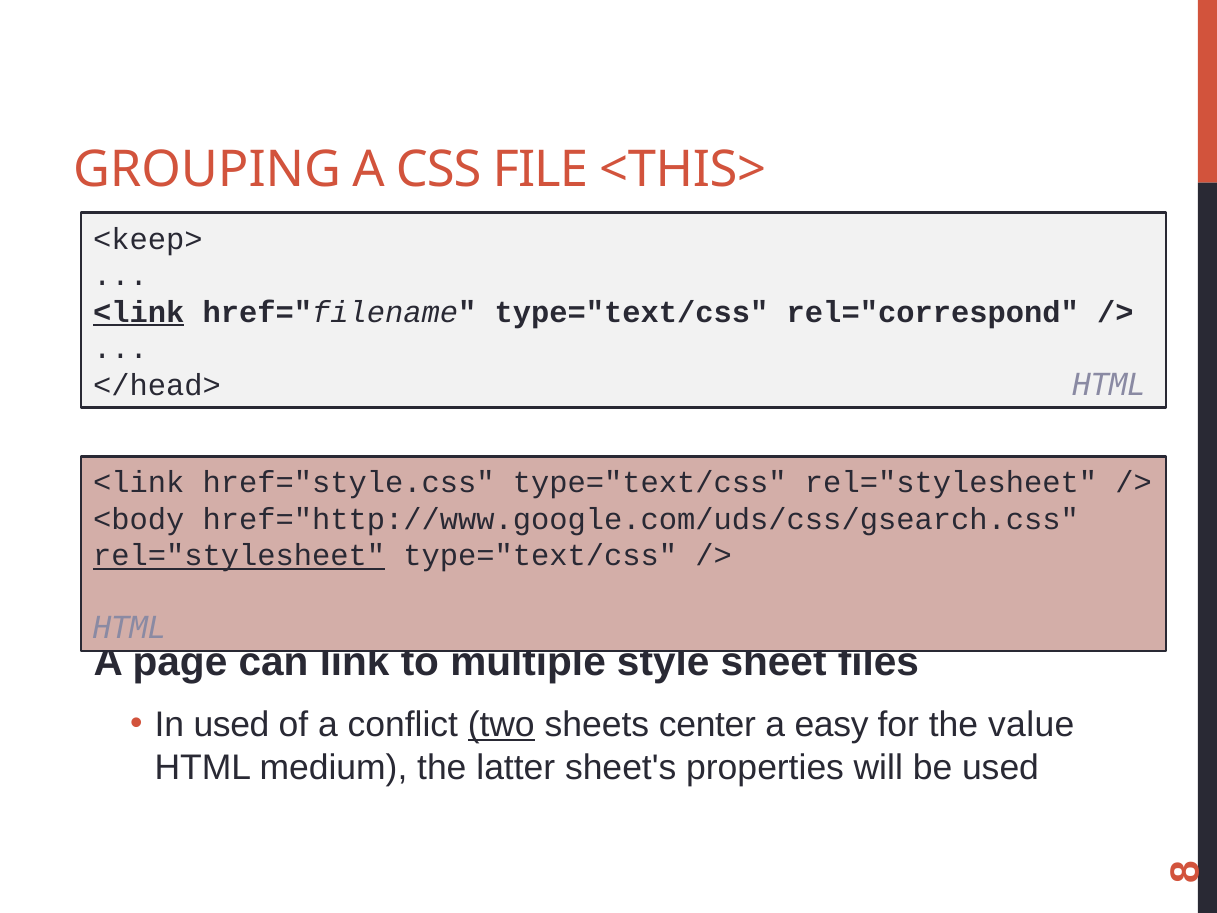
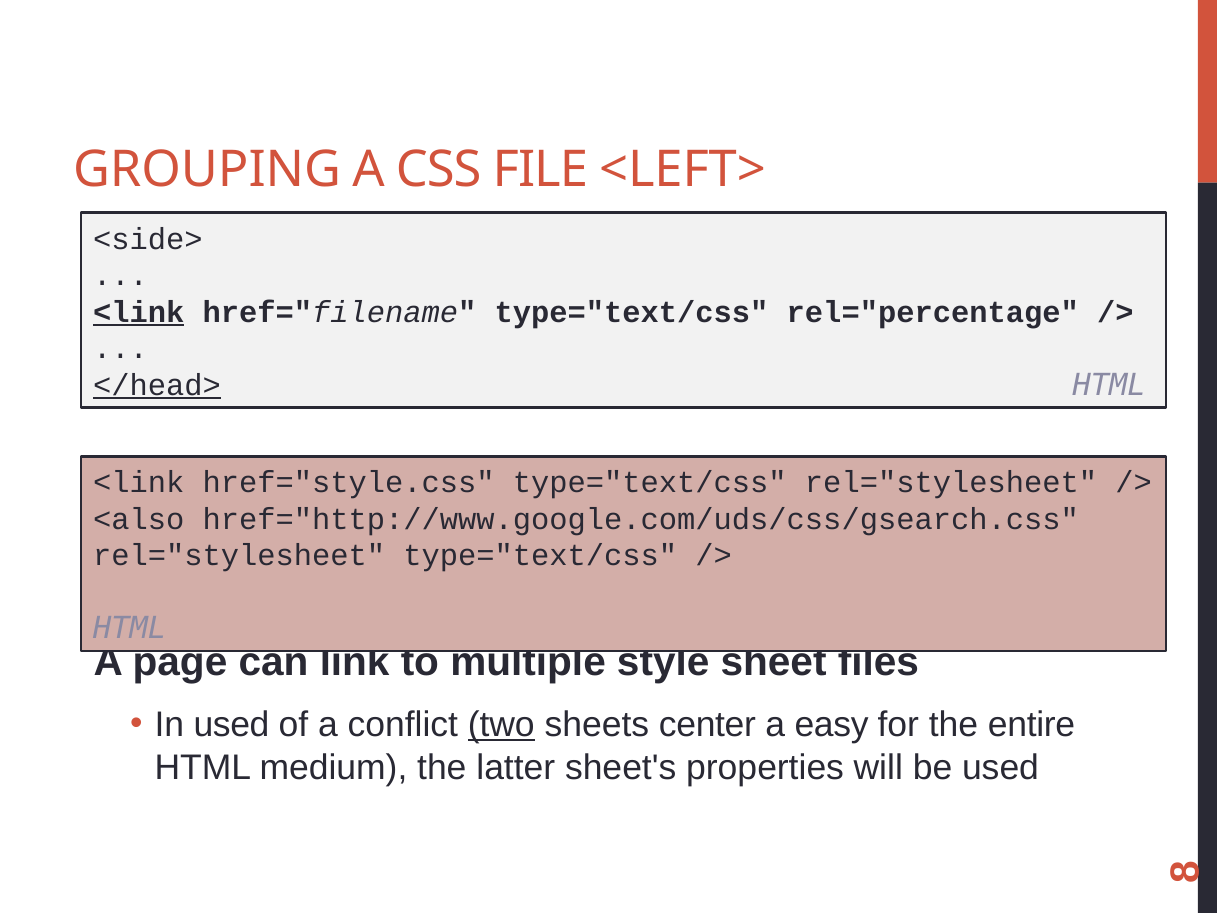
<THIS>: <THIS> -> <LEFT> (682, 170)
<keep>: <keep> -> <side> (148, 239)
rel="correspond: rel="correspond -> rel="percentage (933, 312)
</head> underline: none -> present (157, 385)
<body: <body -> <also (139, 519)
rel="stylesheet underline: present -> none (239, 556)
value: value -> entire (1032, 725)
